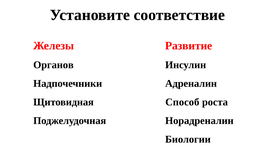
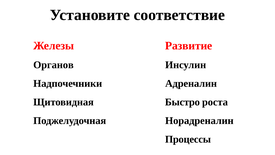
Способ: Способ -> Быстро (182, 102)
Биологии: Биологии -> Процессы (188, 139)
